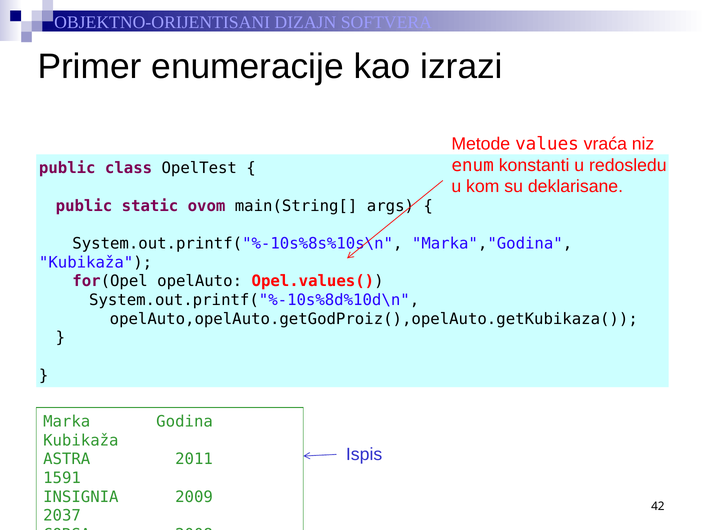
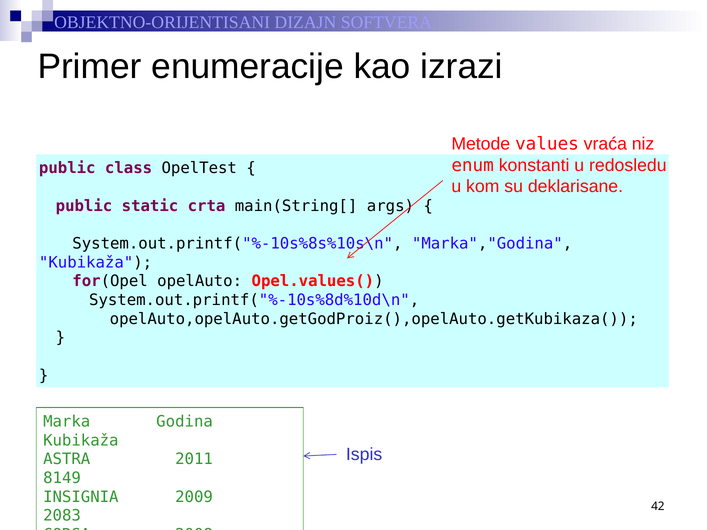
ovom: ovom -> crta (207, 206)
1591: 1591 -> 8149 (62, 478)
2037: 2037 -> 2083 (62, 516)
